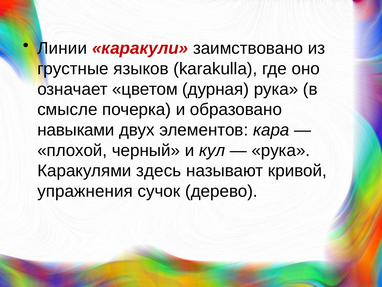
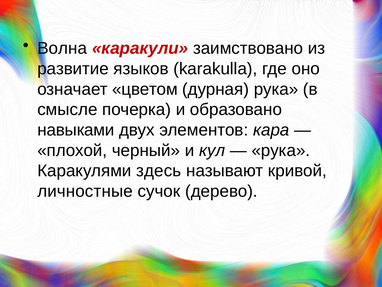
Линии: Линии -> Волна (62, 48)
грустные: грустные -> развитие (73, 69)
упражнения: упражнения -> личностные (85, 191)
